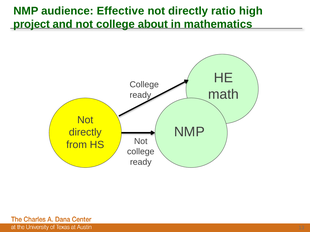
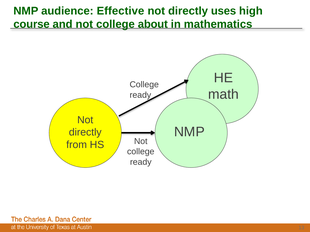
ratio: ratio -> uses (224, 11)
project: project -> course (32, 24)
